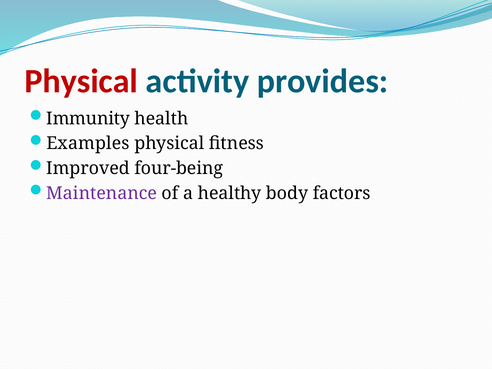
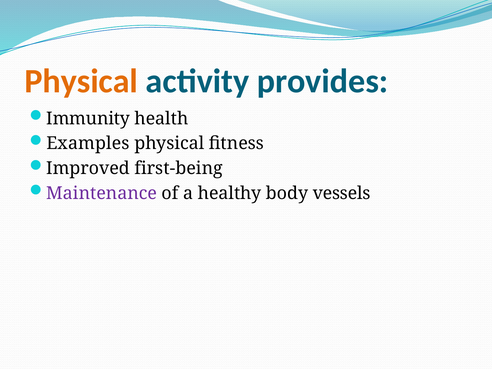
Physical colour: red -> orange (81, 81)
four-being: four-being -> first-being (179, 168)
factors: factors -> vessels (342, 193)
